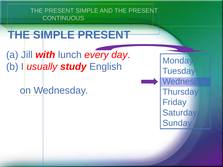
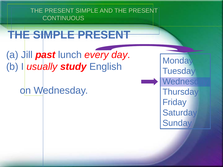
with: with -> past (45, 55)
